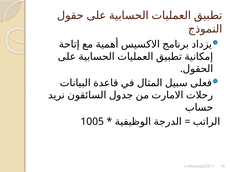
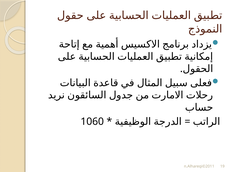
1005: 1005 -> 1060 (92, 122)
